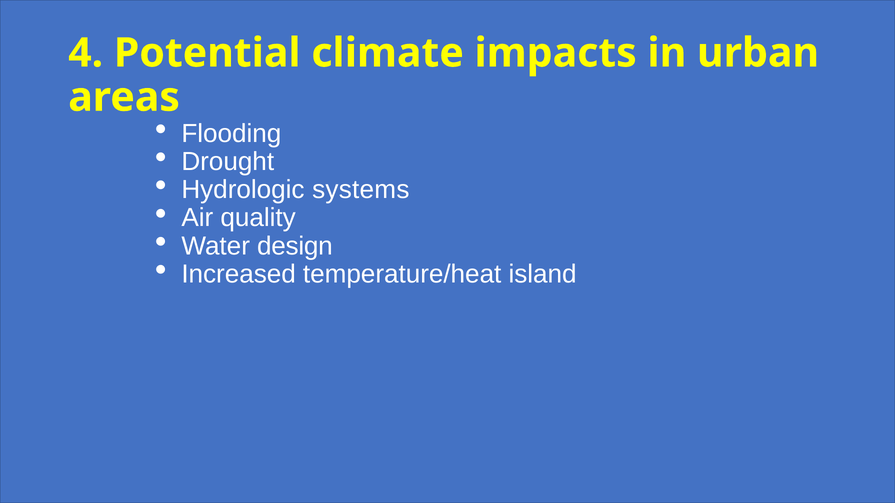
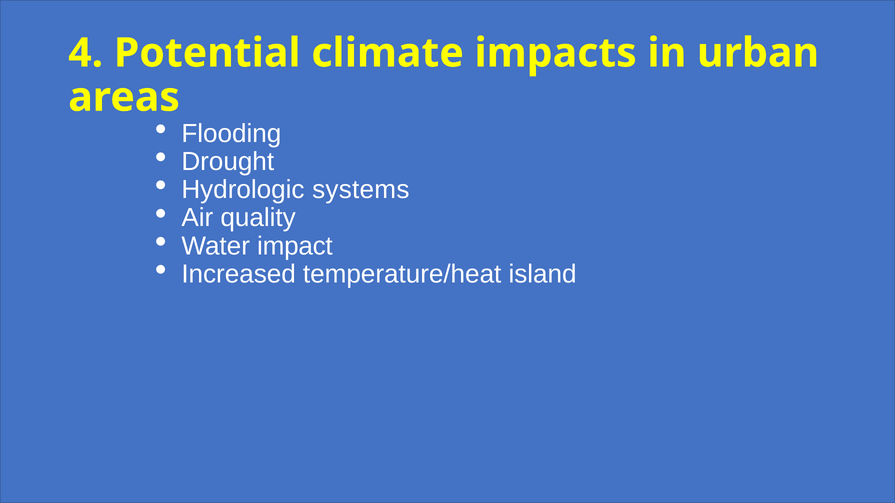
design: design -> impact (295, 246)
